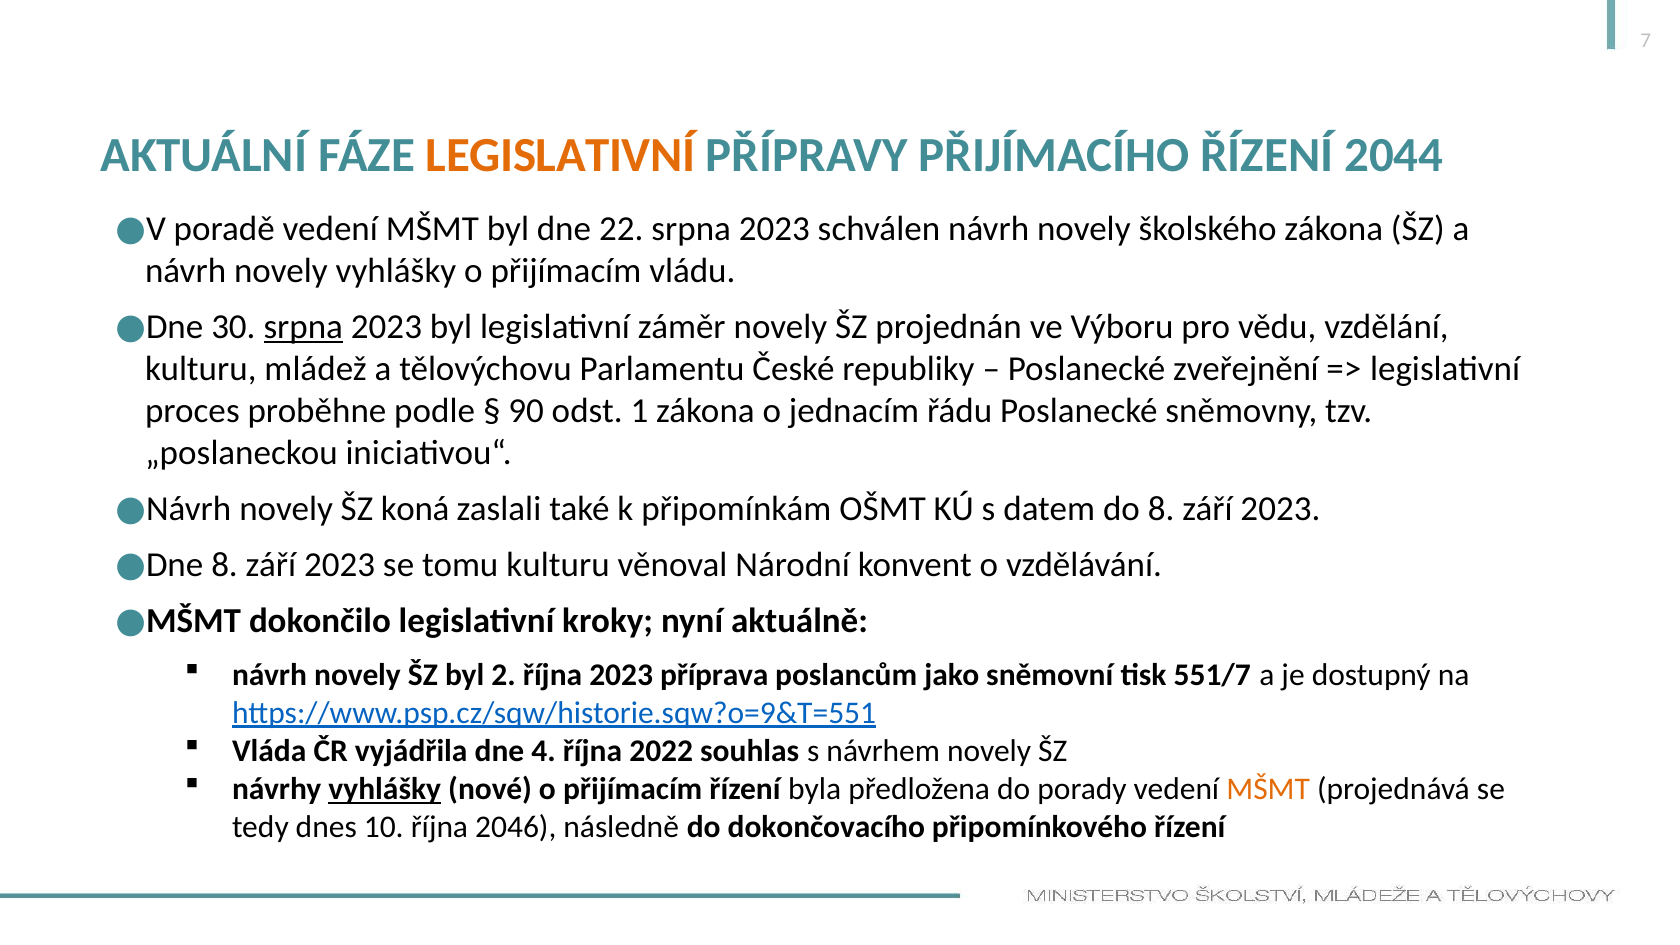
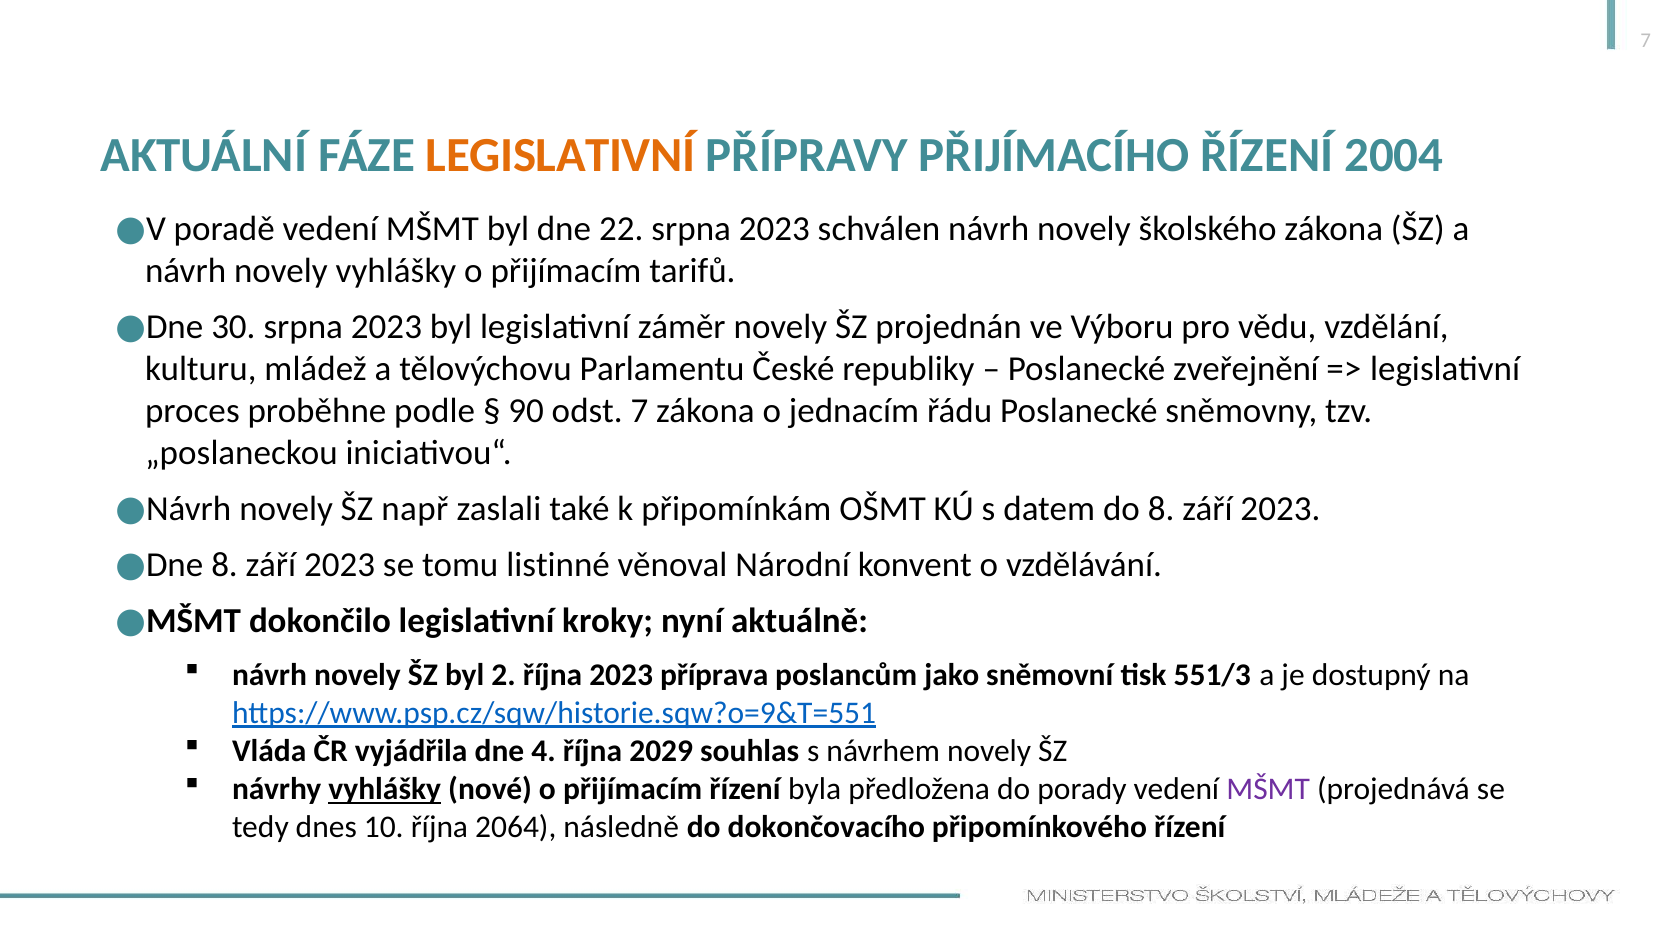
2044: 2044 -> 2004 (1394, 155)
vládu: vládu -> tarifů (692, 271)
srpna underline: present -> none (303, 327)
odst 1: 1 -> 7 (639, 411)
koná: koná -> např (415, 509)
tomu kulturu: kulturu -> listinné (558, 565)
551/7: 551/7 -> 551/3 (1212, 675)
2022: 2022 -> 2029 (661, 751)
MŠMT colour: orange -> purple (1268, 789)
2046: 2046 -> 2064 (516, 827)
